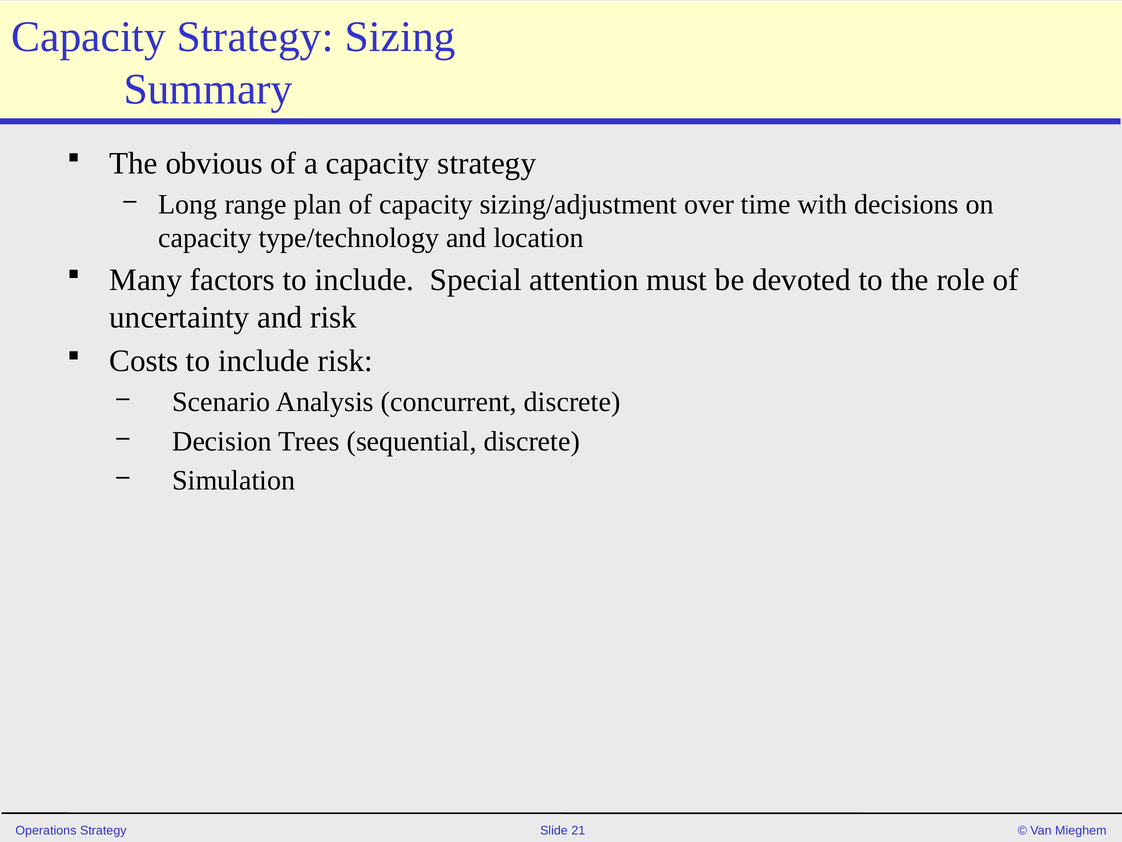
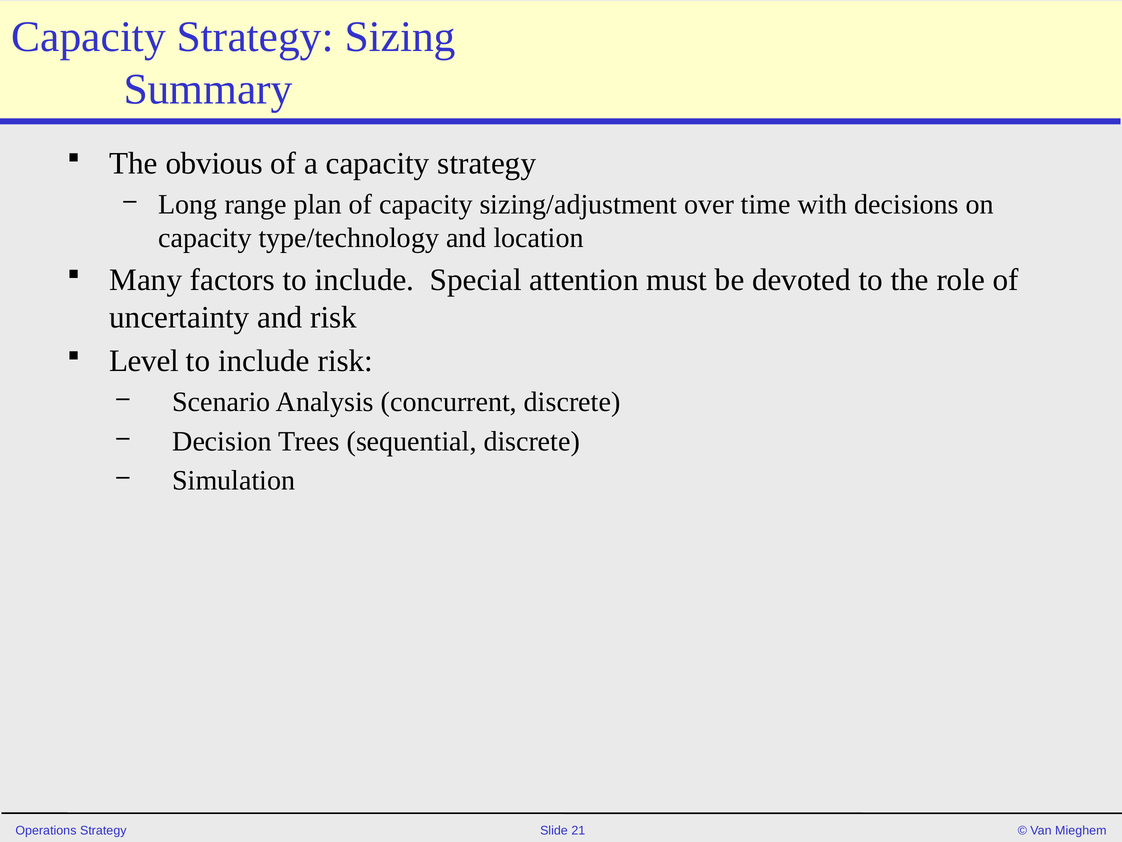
Costs: Costs -> Level (144, 361)
